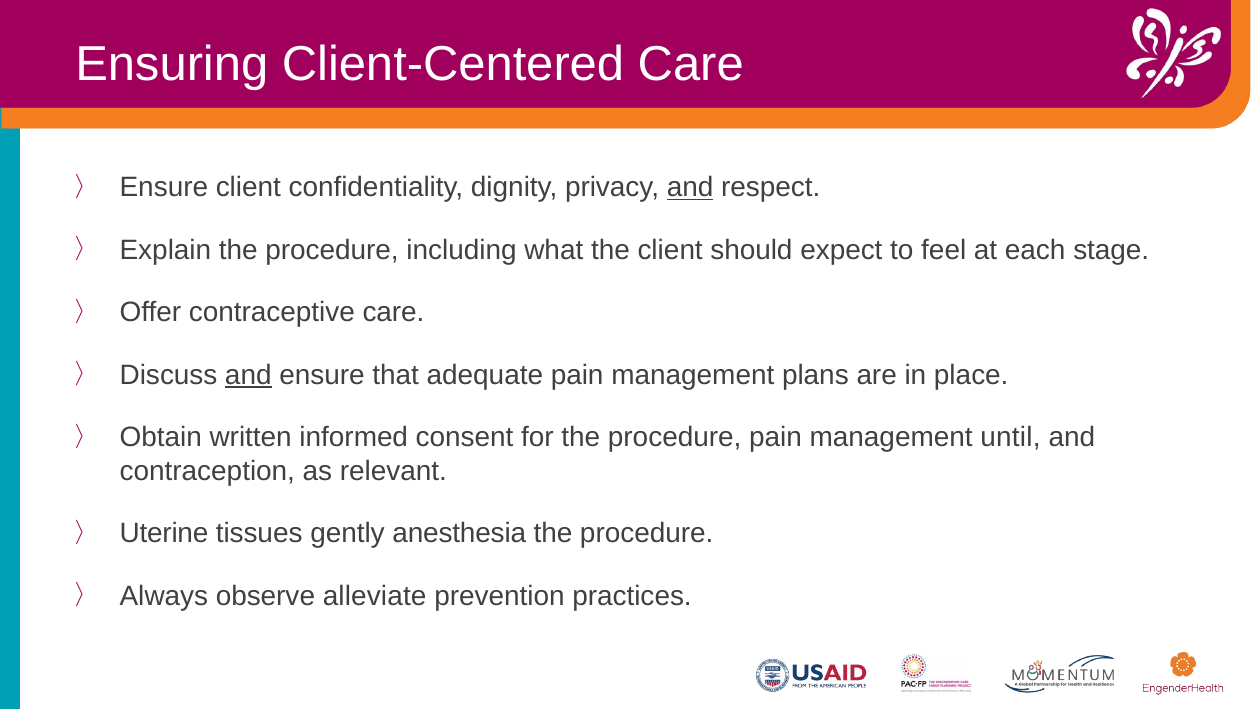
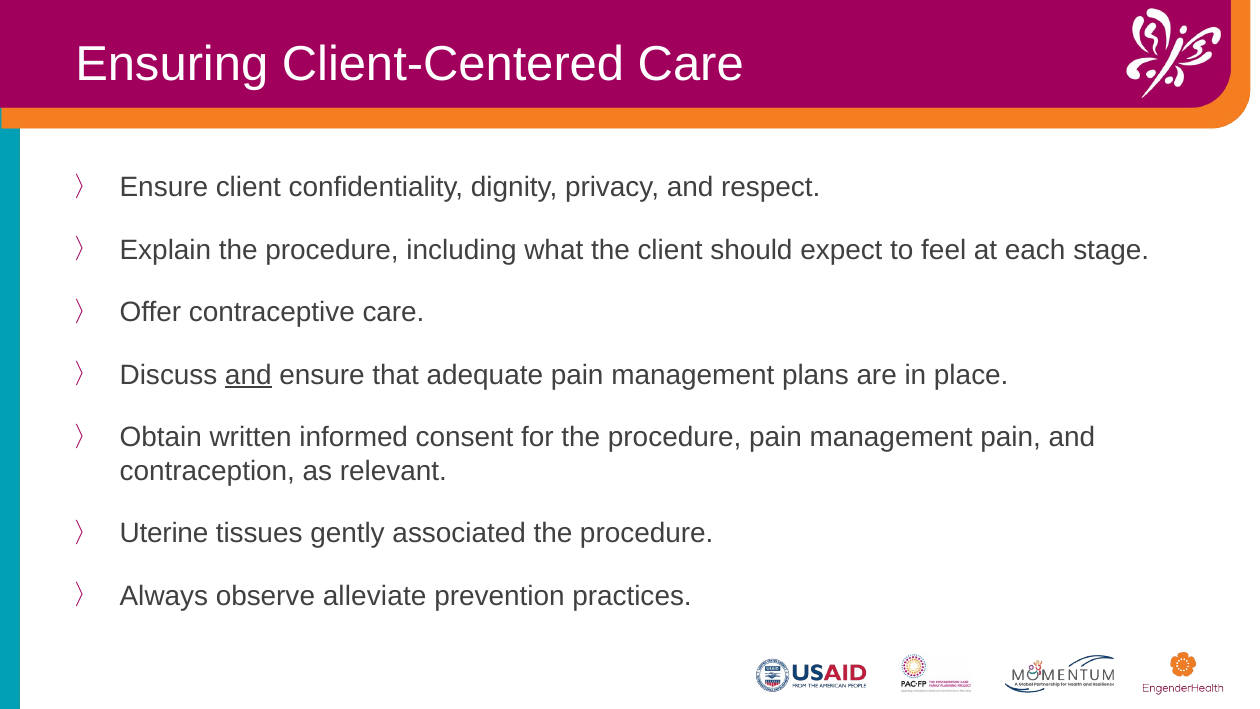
and underline: present -> none (690, 187)
management until: until -> pain (1011, 437)
anesthesia: anesthesia -> associated (459, 533)
